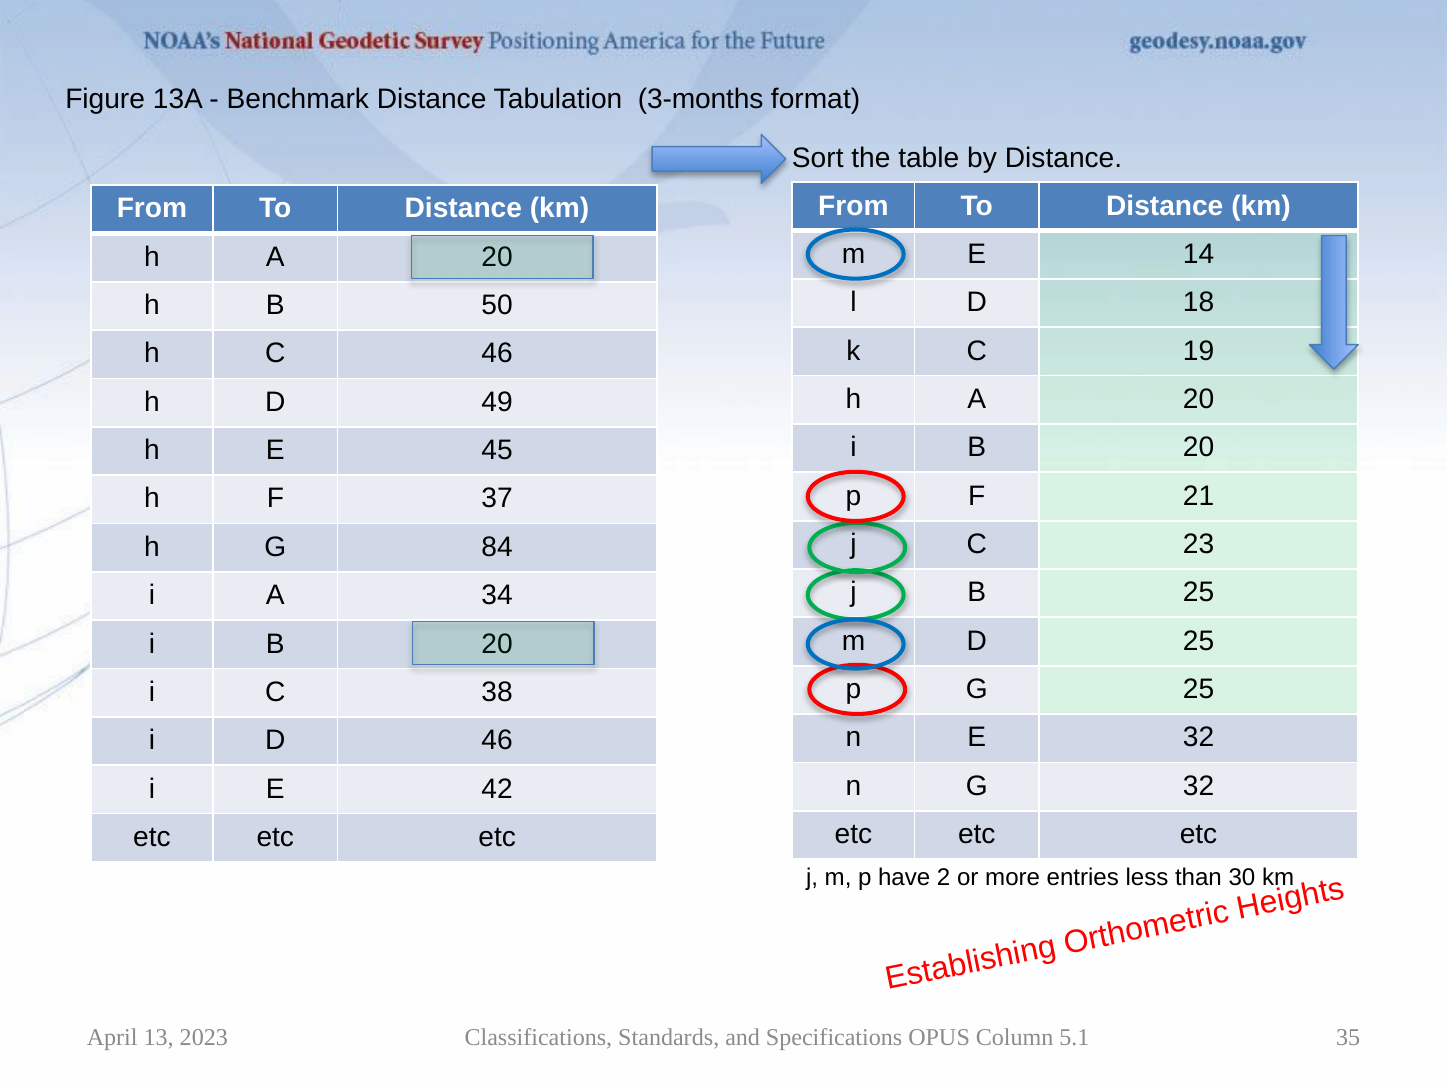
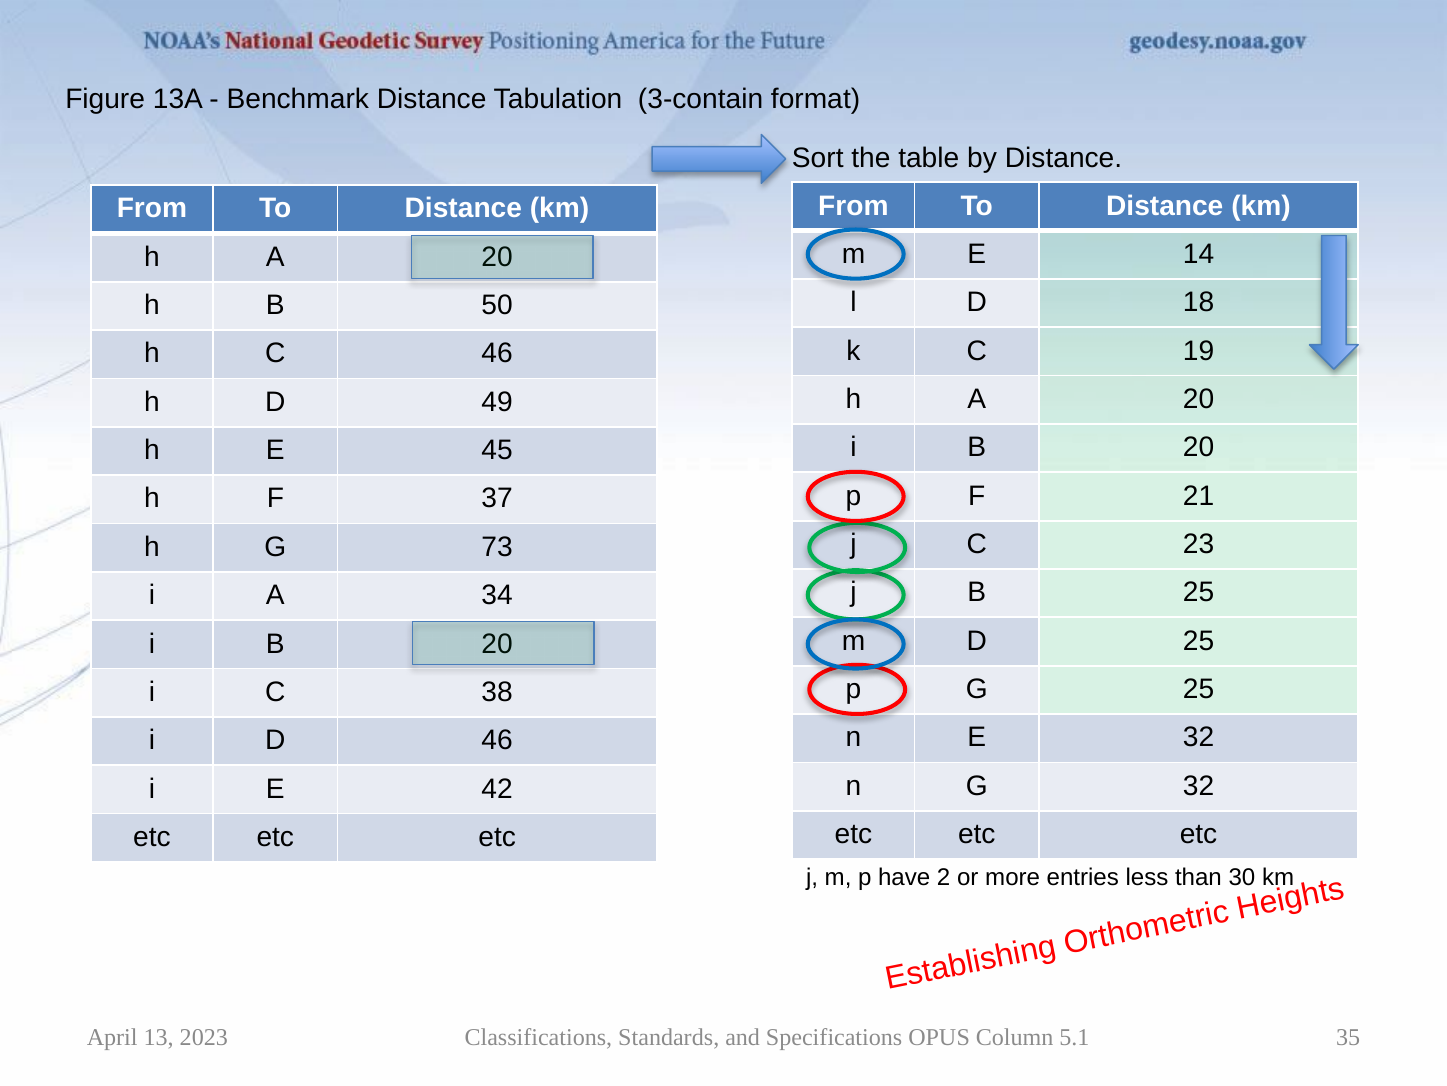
3-months: 3-months -> 3-contain (701, 99)
84: 84 -> 73 (497, 547)
